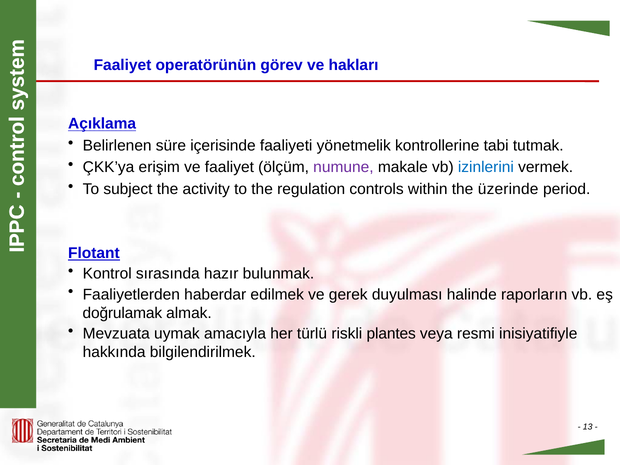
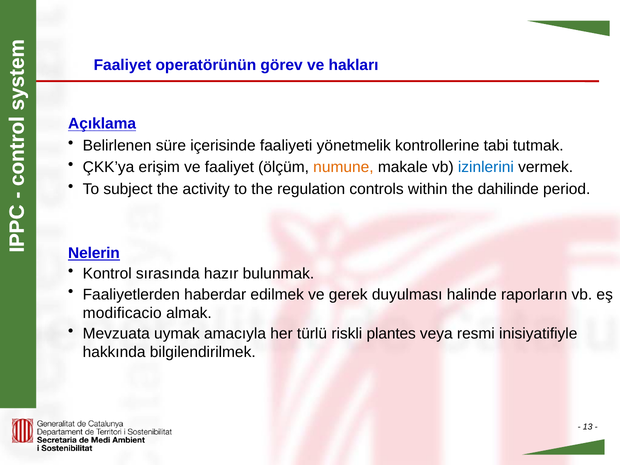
numune colour: purple -> orange (343, 167)
üzerinde: üzerinde -> dahilinde (508, 189)
Flotant: Flotant -> Nelerin (94, 253)
doğrulamak: doğrulamak -> modificacio (122, 313)
